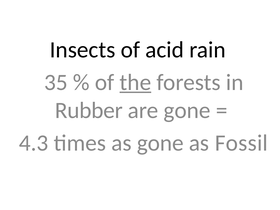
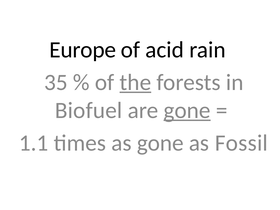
Insects: Insects -> Europe (83, 50)
Rubber: Rubber -> Biofuel (89, 110)
gone underline: none -> present (187, 110)
4.3: 4.3 -> 1.1 (34, 143)
